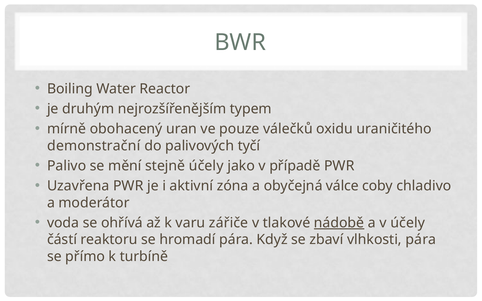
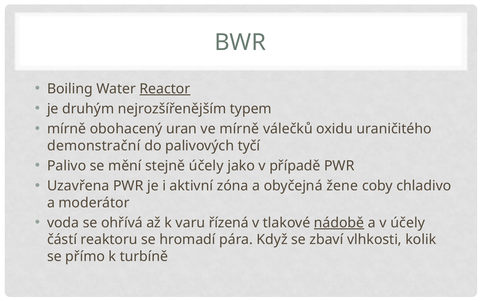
Reactor underline: none -> present (165, 89)
ve pouze: pouze -> mírně (239, 129)
válce: válce -> žene (342, 186)
zářiče: zářiče -> řízená (229, 223)
vlhkosti pára: pára -> kolik (421, 240)
